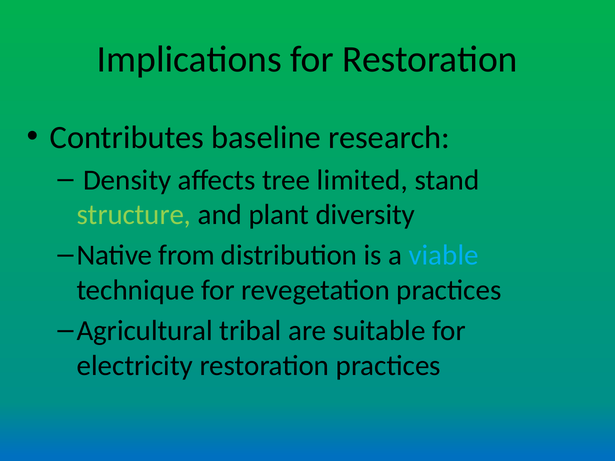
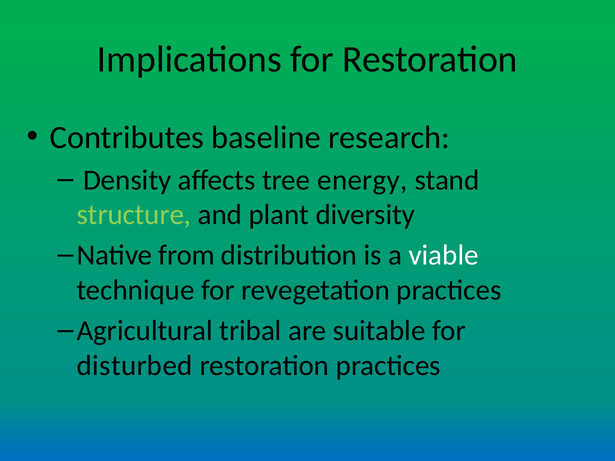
limited: limited -> energy (362, 180)
viable colour: light blue -> white (444, 256)
electricity: electricity -> disturbed (135, 366)
